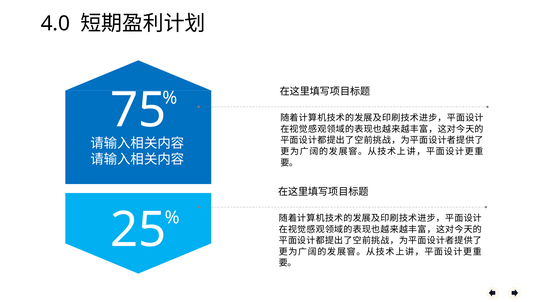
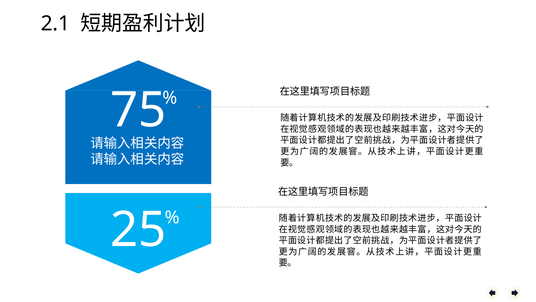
4.0: 4.0 -> 2.1 (55, 23)
